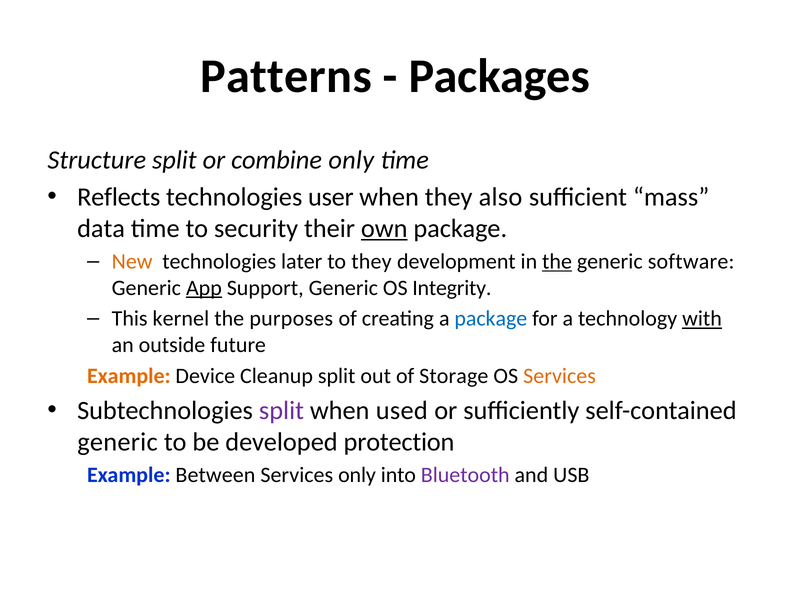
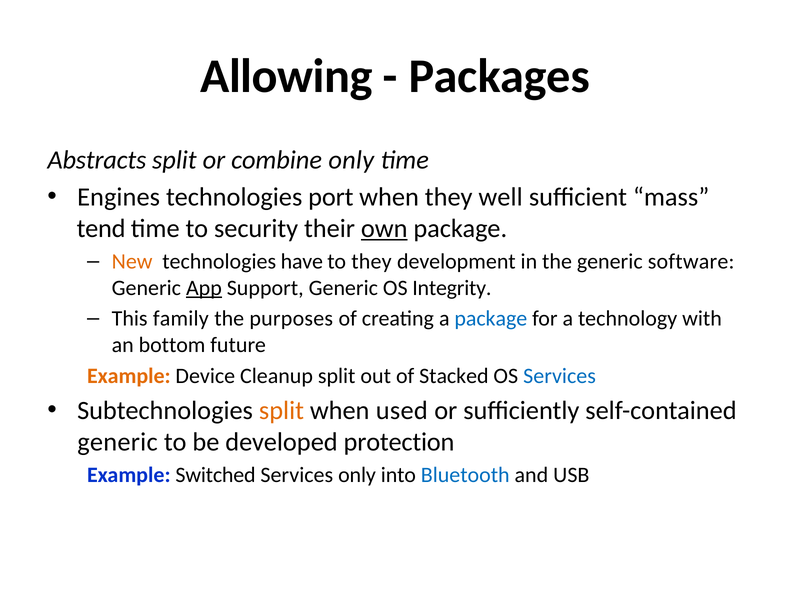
Patterns: Patterns -> Allowing (286, 77)
Structure: Structure -> Abstracts (97, 160)
Reflects: Reflects -> Engines (119, 197)
user: user -> port (331, 197)
also: also -> well (501, 197)
data: data -> tend (101, 229)
later: later -> have (302, 262)
the underline: present -> none (557, 262)
kernel: kernel -> family (181, 319)
with underline: present -> none (702, 319)
outside: outside -> bottom (172, 345)
Storage: Storage -> Stacked (454, 376)
Services colour: orange -> blue (560, 376)
split colour: purple -> orange (281, 411)
Between: Between -> Switched (216, 475)
Bluetooth colour: purple -> blue (465, 475)
